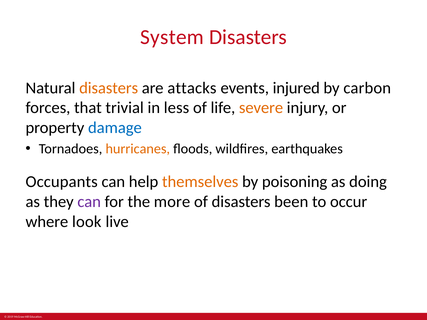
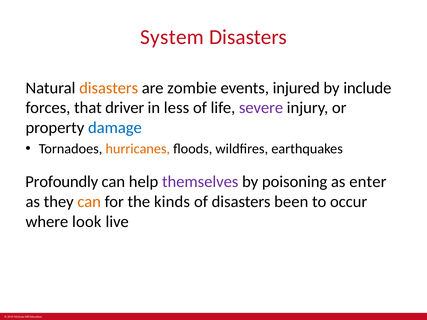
attacks: attacks -> zombie (192, 88)
carbon: carbon -> include (367, 88)
trivial: trivial -> driver (125, 108)
severe colour: orange -> purple (261, 108)
Occupants: Occupants -> Profoundly (62, 182)
themselves colour: orange -> purple (200, 182)
doing: doing -> enter (368, 182)
can colour: purple -> orange (89, 202)
more: more -> kinds (172, 202)
